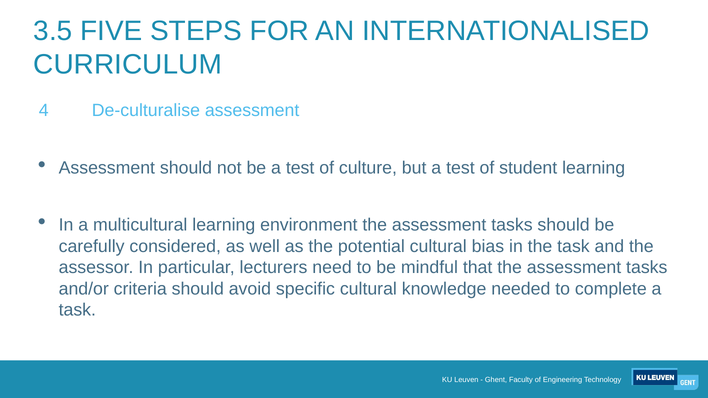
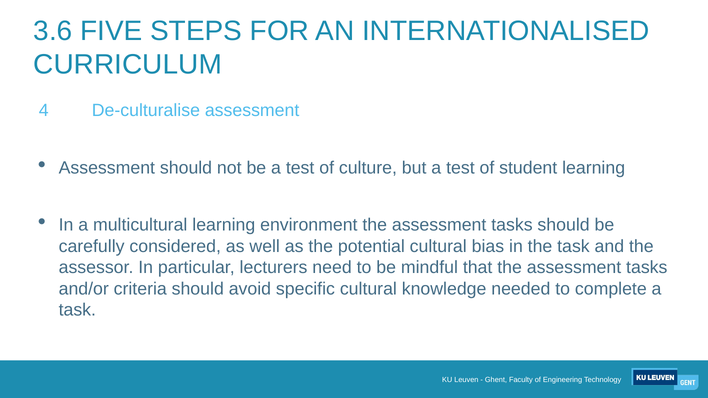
3.5: 3.5 -> 3.6 (53, 31)
